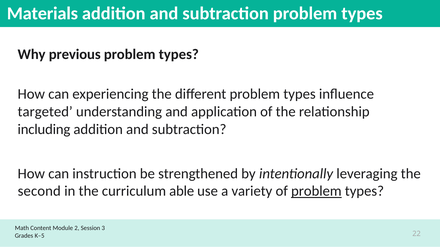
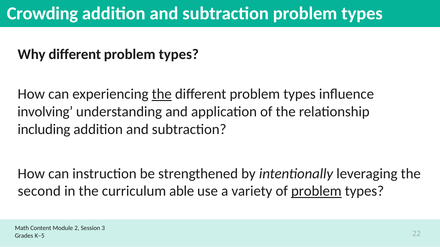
Materials: Materials -> Crowding (42, 14)
Why previous: previous -> different (75, 55)
the underline: none -> present (162, 94)
targeted: targeted -> involving (45, 112)
